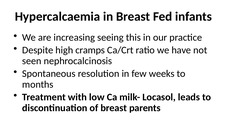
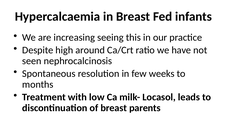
cramps: cramps -> around (90, 50)
